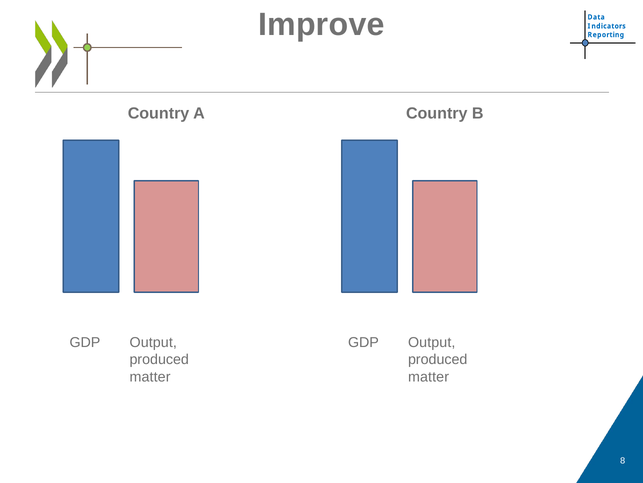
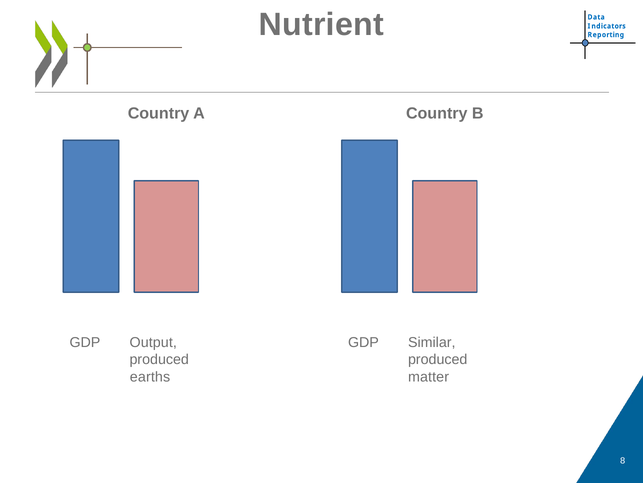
Improve: Improve -> Nutrient (321, 25)
Output: Output -> Similar (432, 342)
matter: matter -> earths (150, 376)
